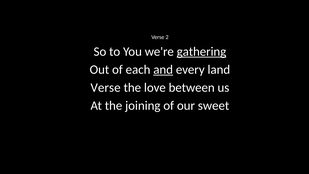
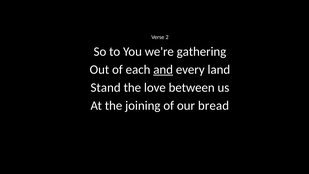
gathering underline: present -> none (201, 51)
Verse: Verse -> Stand (106, 87)
sweet: sweet -> bread (214, 106)
